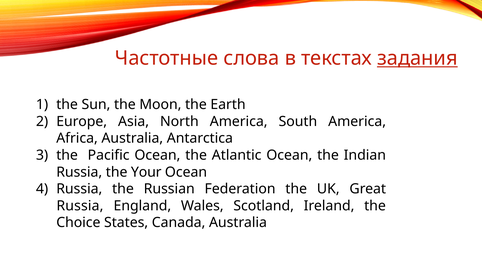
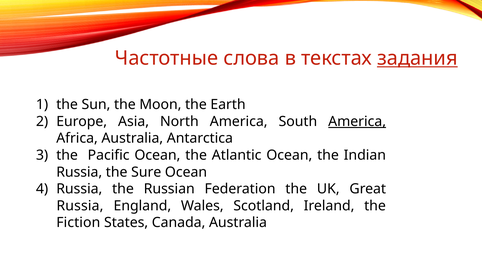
America underline: none -> present (357, 121)
Your: Your -> Sure (146, 172)
Choice: Choice -> Fiction (78, 223)
